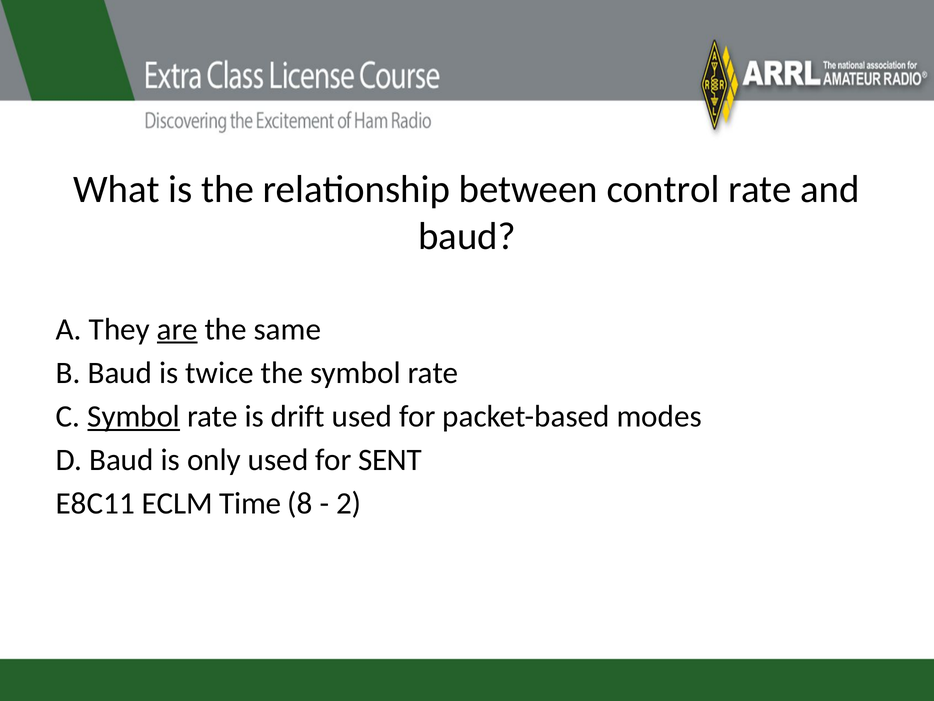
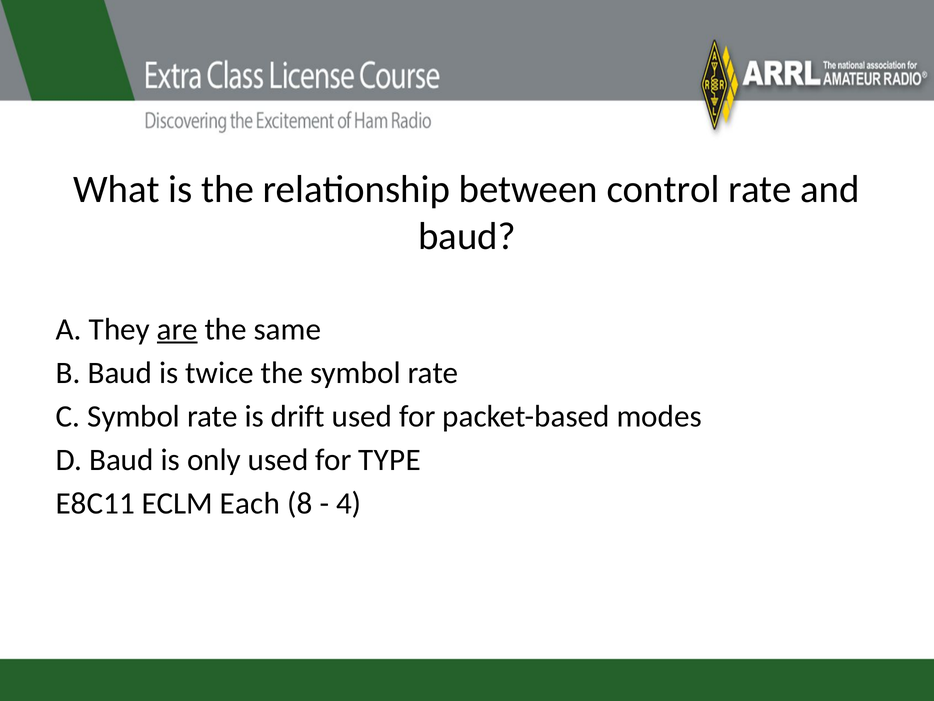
Symbol underline: present -> none (134, 416)
SENT: SENT -> TYPE (390, 460)
Time: Time -> Each (250, 503)
2: 2 -> 4 (349, 503)
